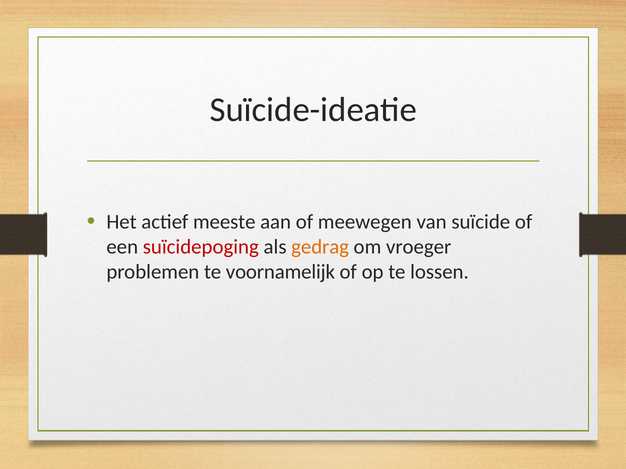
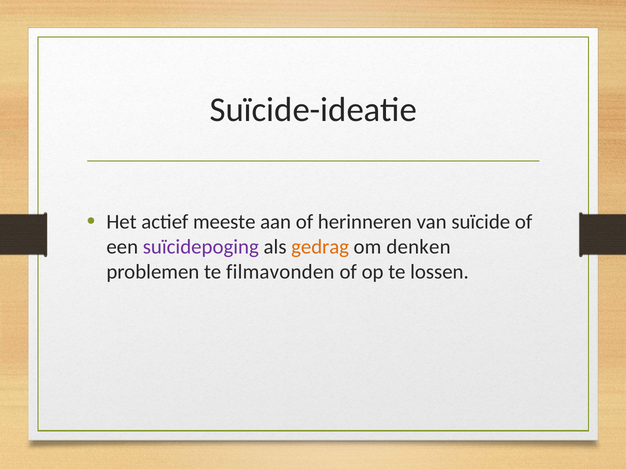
meewegen: meewegen -> herinneren (365, 222)
suïcidepoging colour: red -> purple (201, 247)
vroeger: vroeger -> denken (419, 247)
voornamelijk: voornamelijk -> filmavonden (280, 272)
